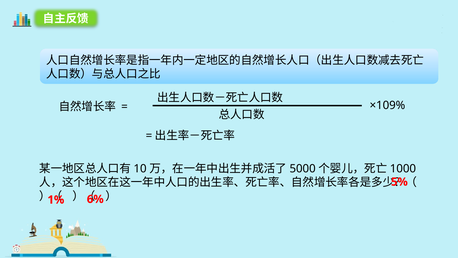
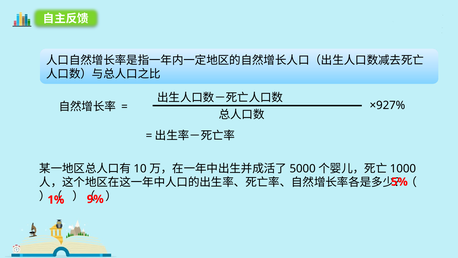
×109%: ×109% -> ×927% (387, 105)
6%: 6% -> 9% (95, 199)
